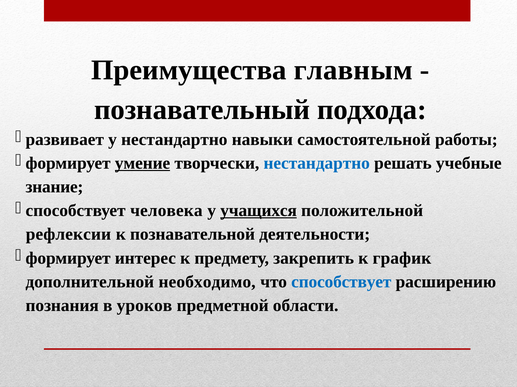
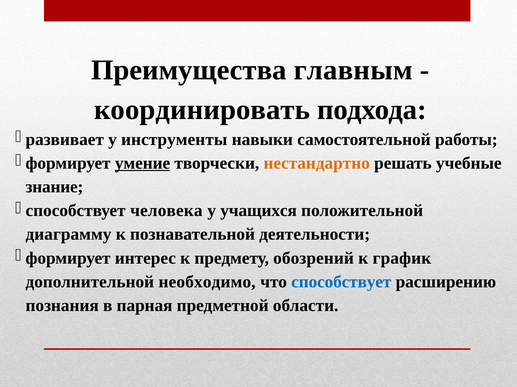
познавательный: познавательный -> координировать (202, 110)
у нестандартно: нестандартно -> инструменты (174, 140)
нестандартно colour: blue -> orange (317, 163)
учащихся underline: present -> none (259, 211)
рефлексии: рефлексии -> диаграмму (69, 235)
закрепить: закрепить -> обозрений (314, 258)
уроков: уроков -> парная (145, 306)
